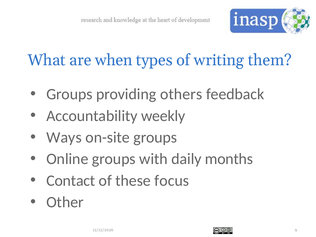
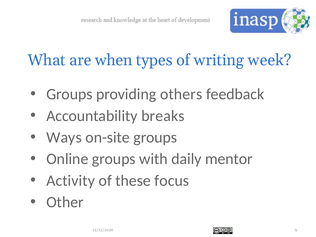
them: them -> week (270, 60)
weekly: weekly -> breaks (163, 116)
months: months -> mentor (229, 159)
Contact: Contact -> Activity (71, 181)
